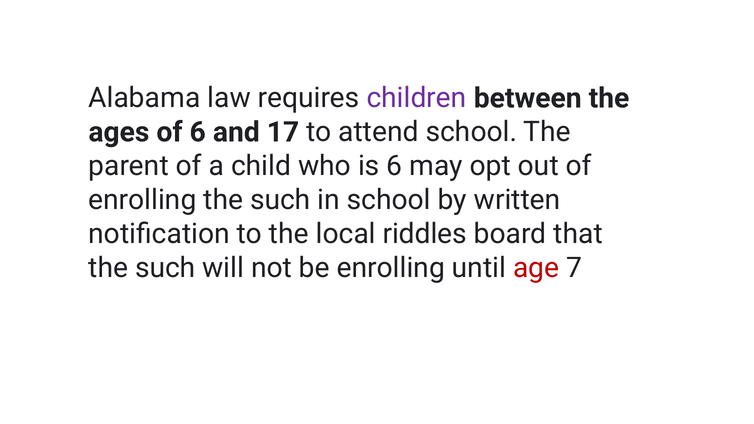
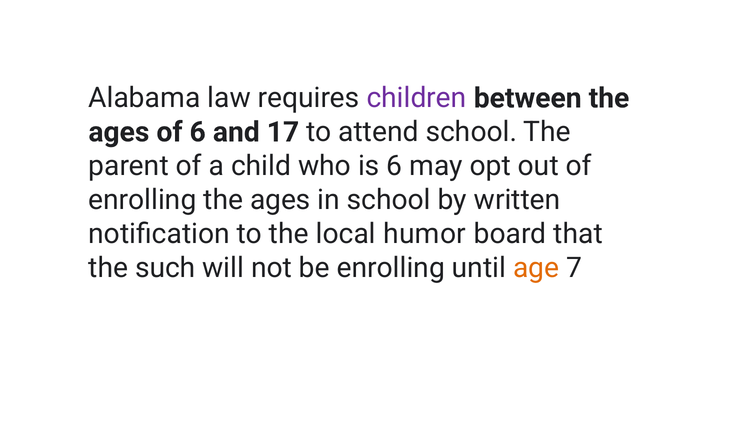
enrolling the such: such -> ages (280, 200)
riddles: riddles -> humor (425, 234)
age colour: red -> orange (536, 268)
